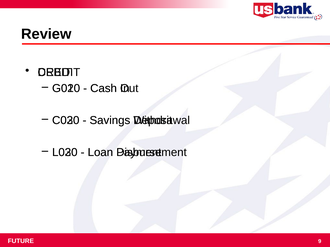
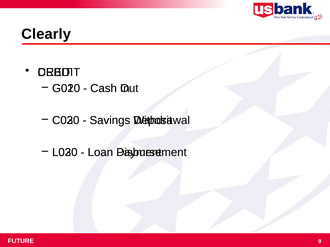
Review: Review -> Clearly (46, 34)
